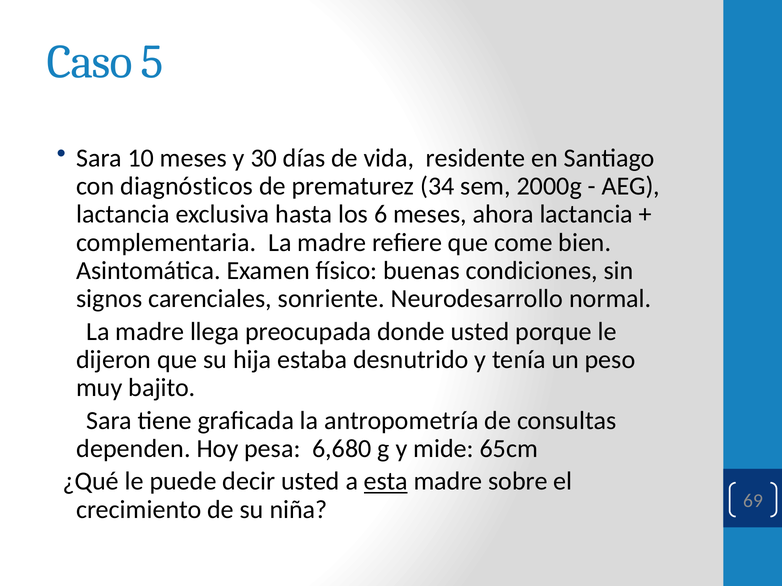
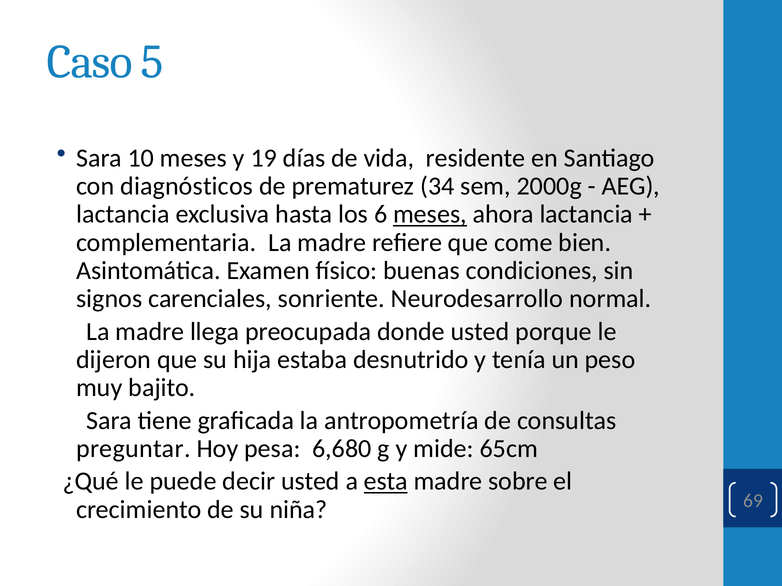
30: 30 -> 19 (264, 158)
meses underline: none -> present (430, 215)
dependen: dependen -> preguntar (133, 449)
